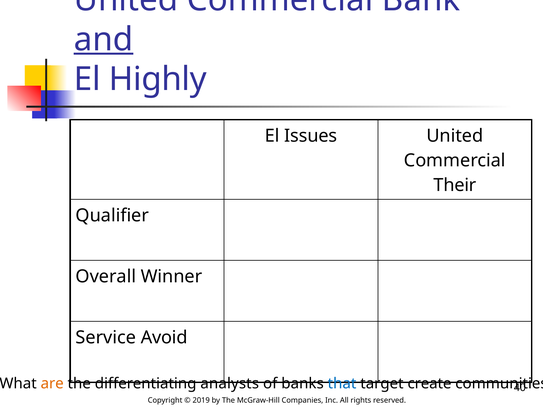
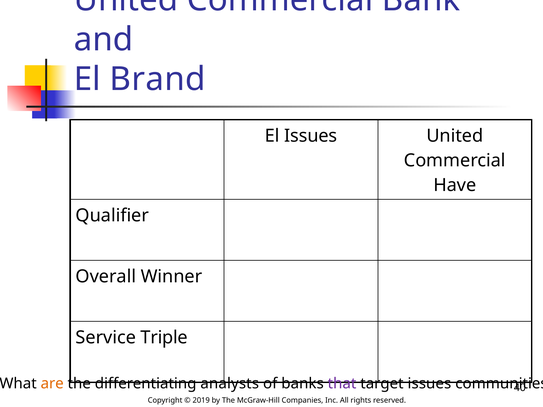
and underline: present -> none (104, 39)
Highly: Highly -> Brand (158, 79)
Their: Their -> Have (455, 185)
Avoid: Avoid -> Triple (164, 338)
that colour: blue -> purple (342, 384)
target create: create -> issues (429, 384)
